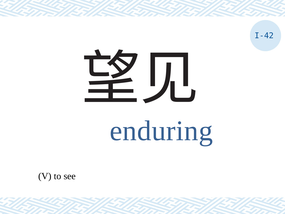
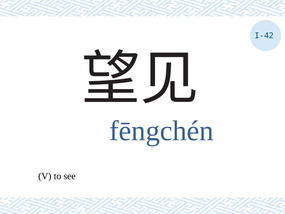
enduring: enduring -> fēngchén (161, 131)
